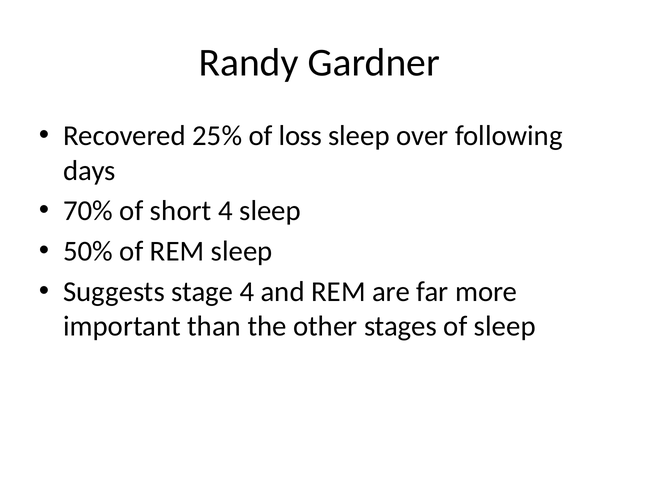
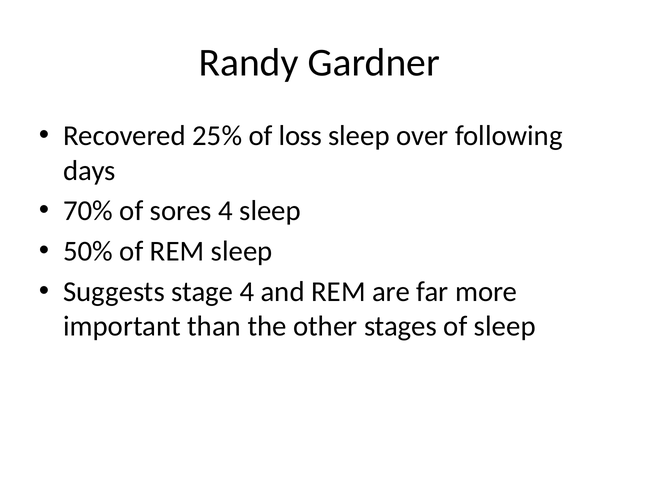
short: short -> sores (181, 211)
